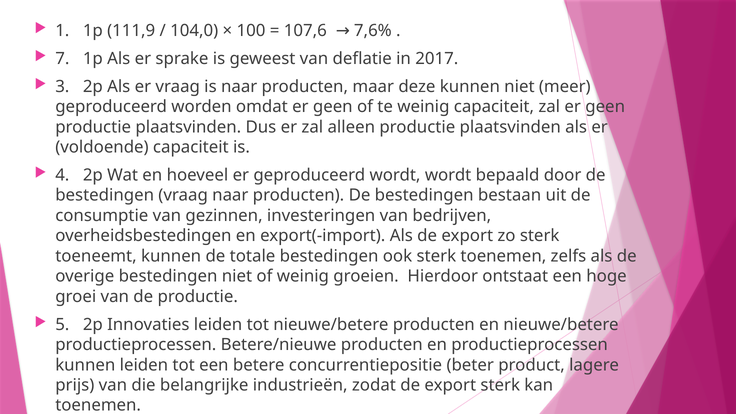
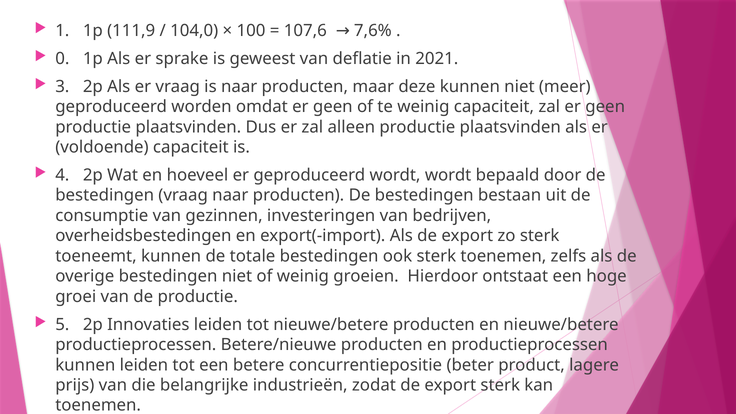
7: 7 -> 0 (62, 59)
2017: 2017 -> 2021 (437, 59)
